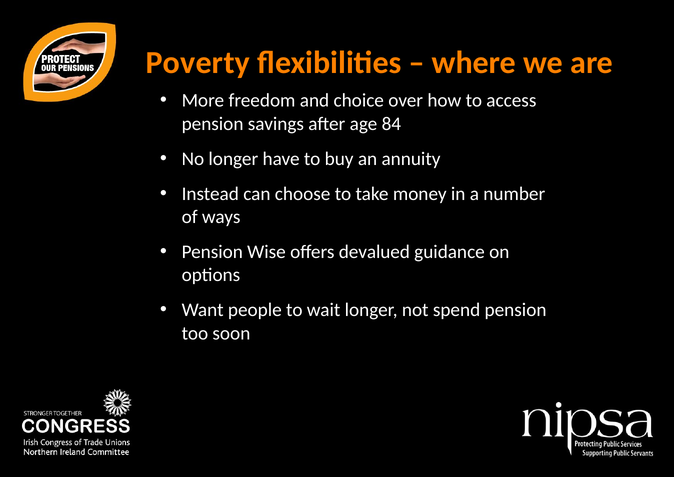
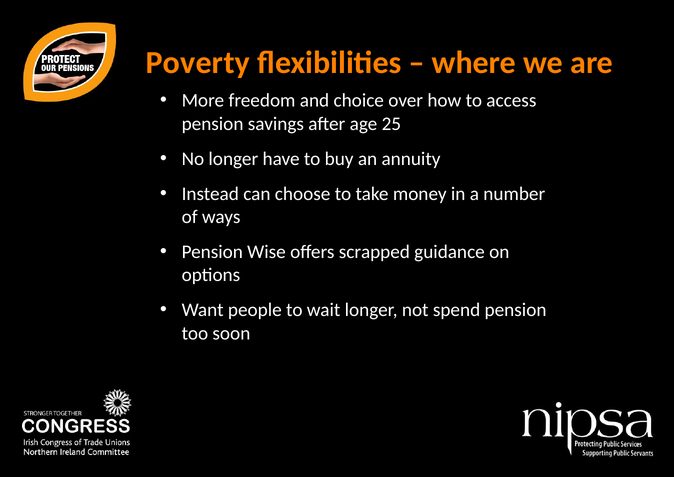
84: 84 -> 25 (391, 124)
devalued: devalued -> scrapped (374, 252)
